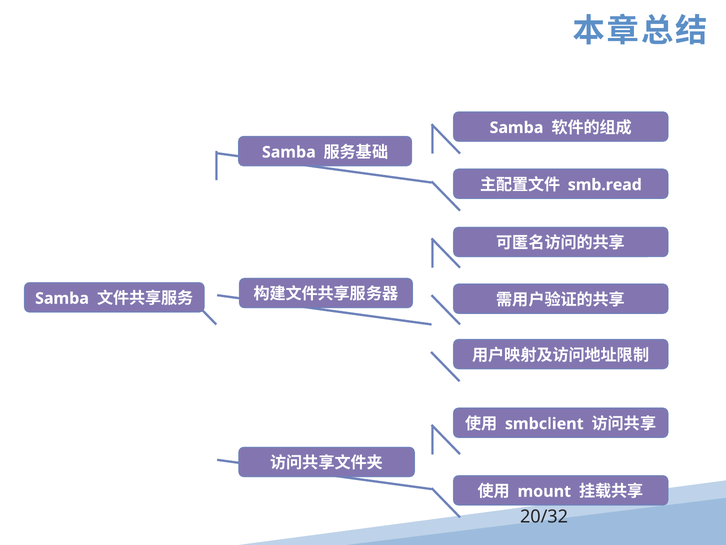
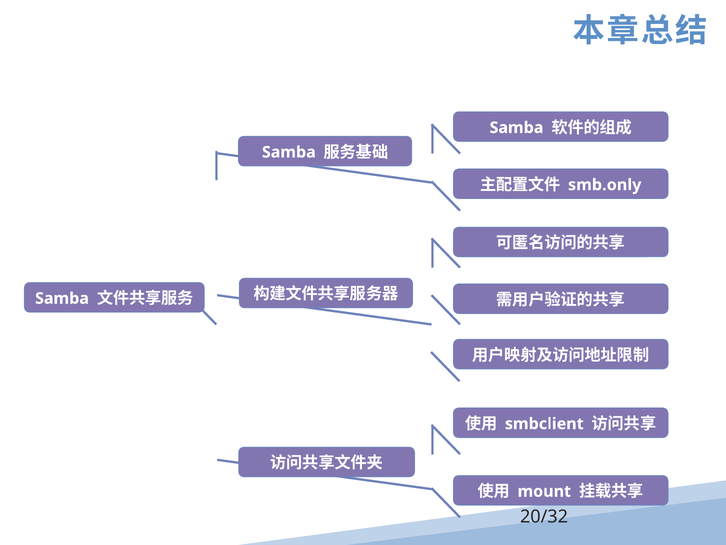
smb.read: smb.read -> smb.only (605, 185)
